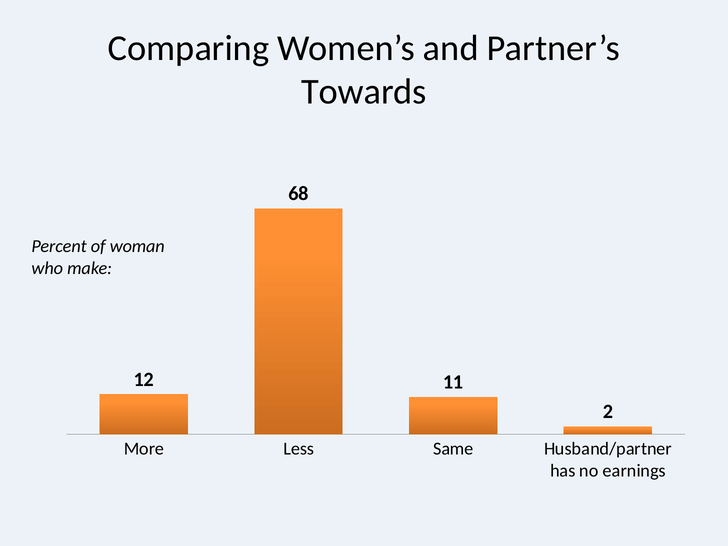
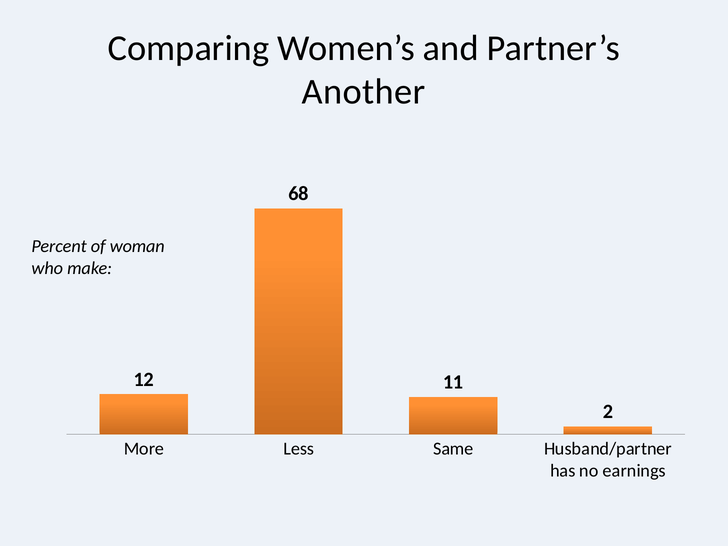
Towards: Towards -> Another (364, 92)
